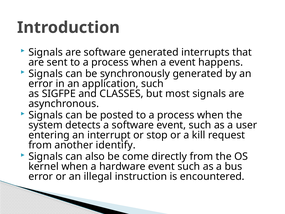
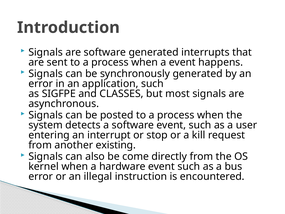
identify: identify -> existing (116, 145)
